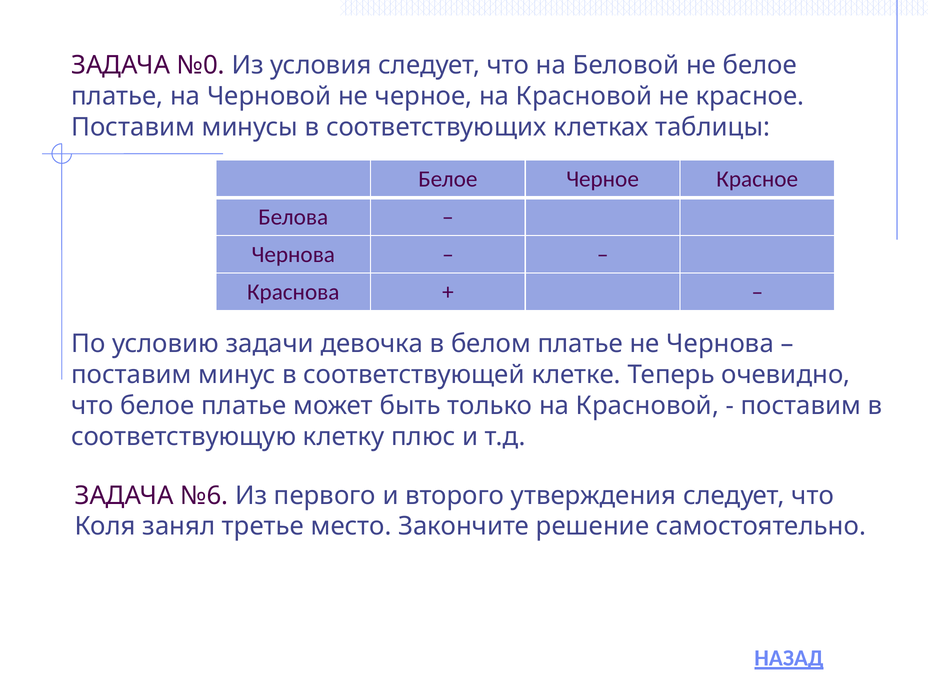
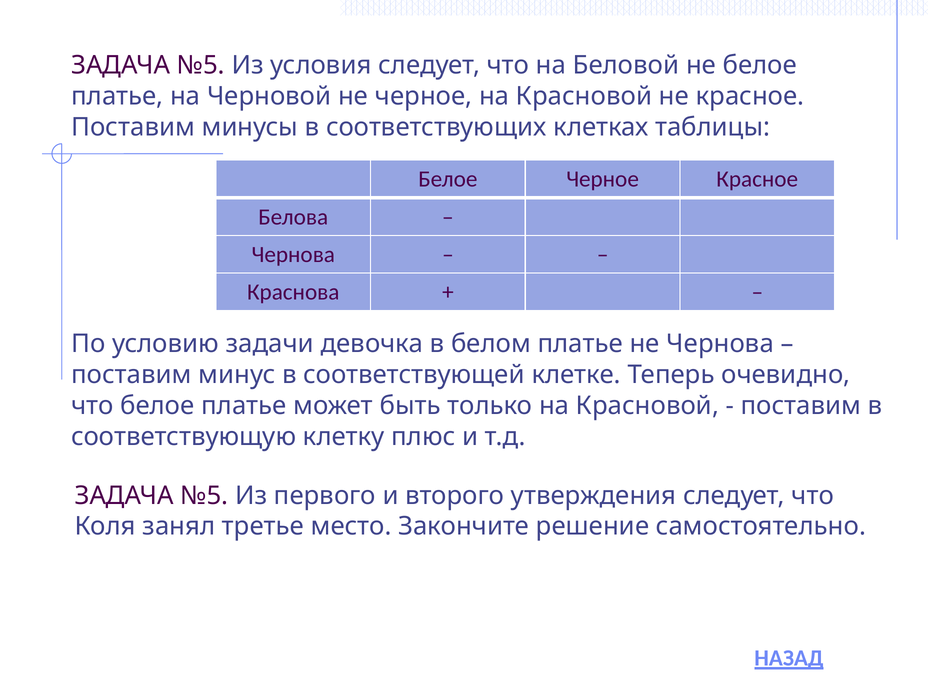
№0: №0 -> №5 (201, 65)
№6: №6 -> №5 (204, 496)
